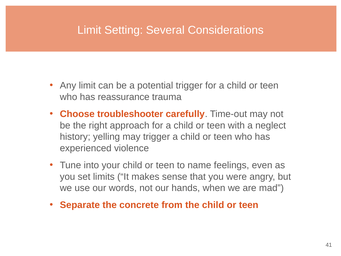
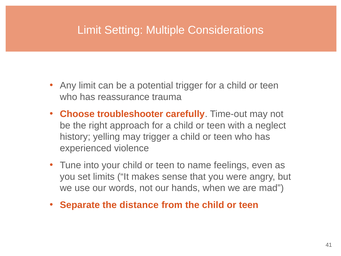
Several: Several -> Multiple (165, 30)
concrete: concrete -> distance (139, 205)
